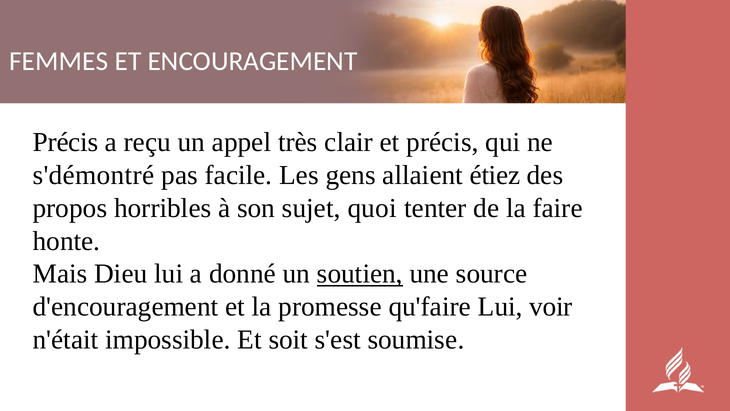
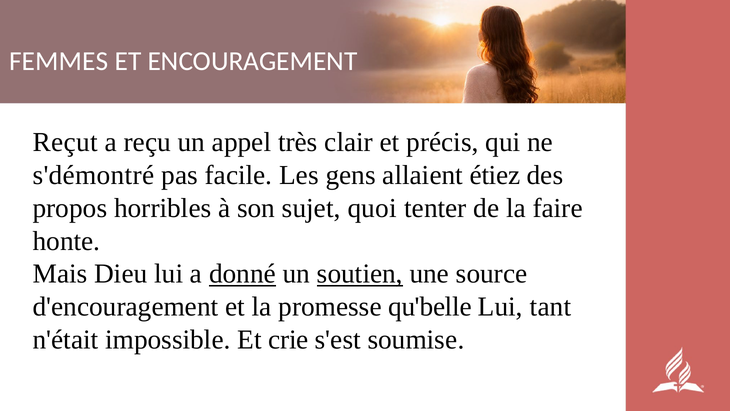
Précis: Précis -> Reçut (65, 142)
donné underline: none -> present (242, 274)
qu'faire: qu'faire -> qu'belle (430, 306)
voir: voir -> tant (551, 306)
soit: soit -> crie (288, 339)
